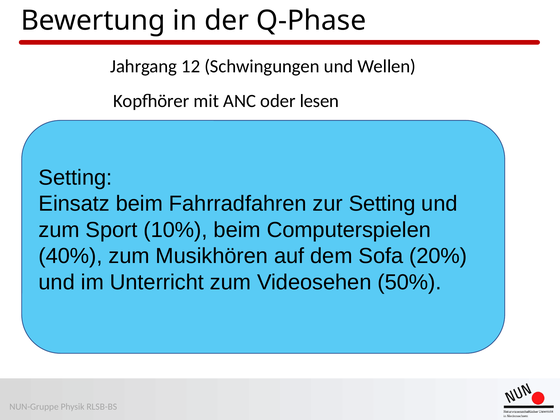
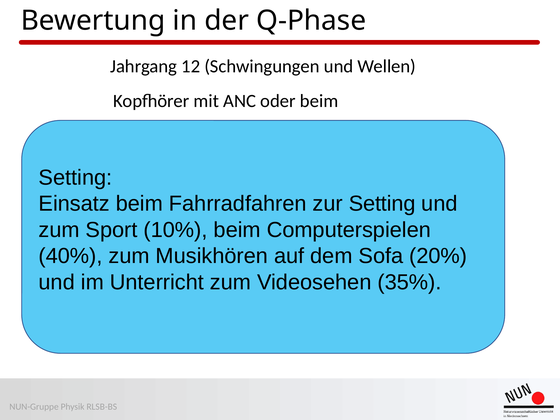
oder lesen: lesen -> beim (319, 101)
50%: 50% -> 35% (409, 282)
